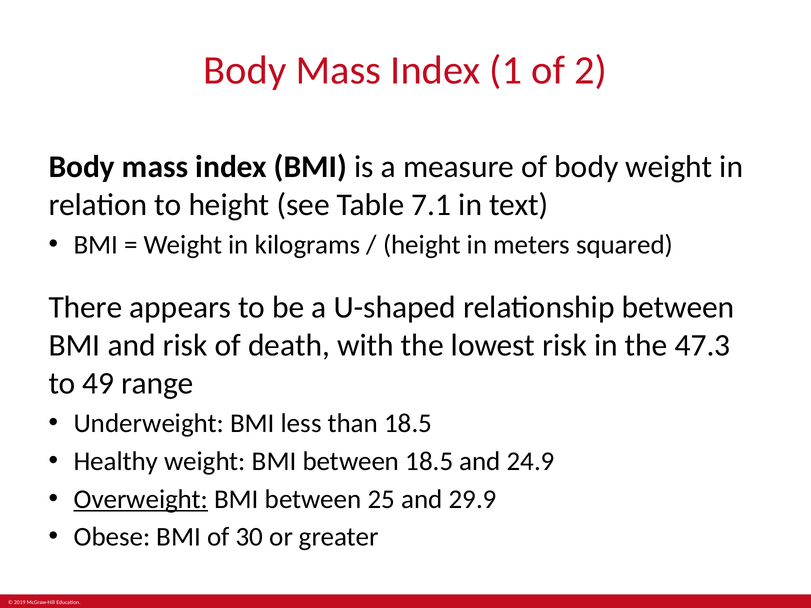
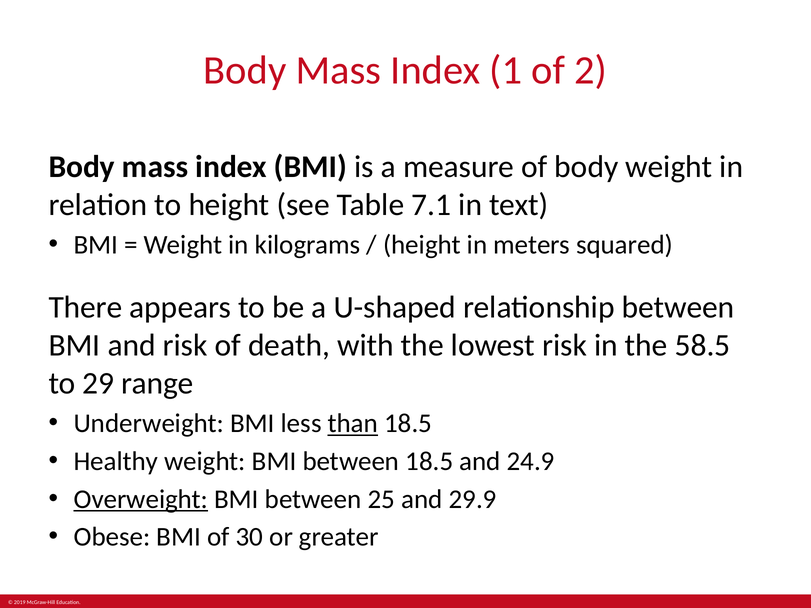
47.3: 47.3 -> 58.5 (703, 346)
49: 49 -> 29 (98, 383)
than underline: none -> present (353, 424)
